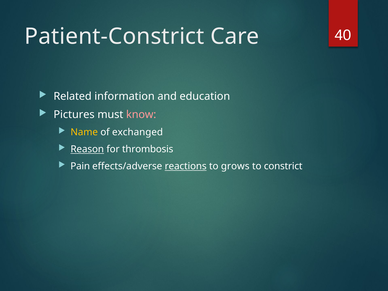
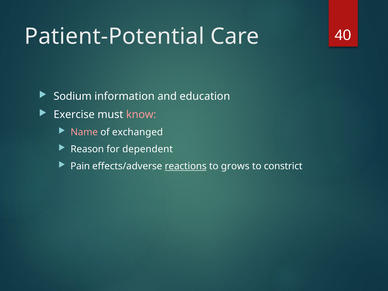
Patient-Constrict: Patient-Constrict -> Patient-Potential (114, 36)
Related: Related -> Sodium (73, 96)
Pictures: Pictures -> Exercise (74, 115)
Name colour: yellow -> pink (84, 132)
Reason underline: present -> none (87, 149)
thrombosis: thrombosis -> dependent (148, 149)
